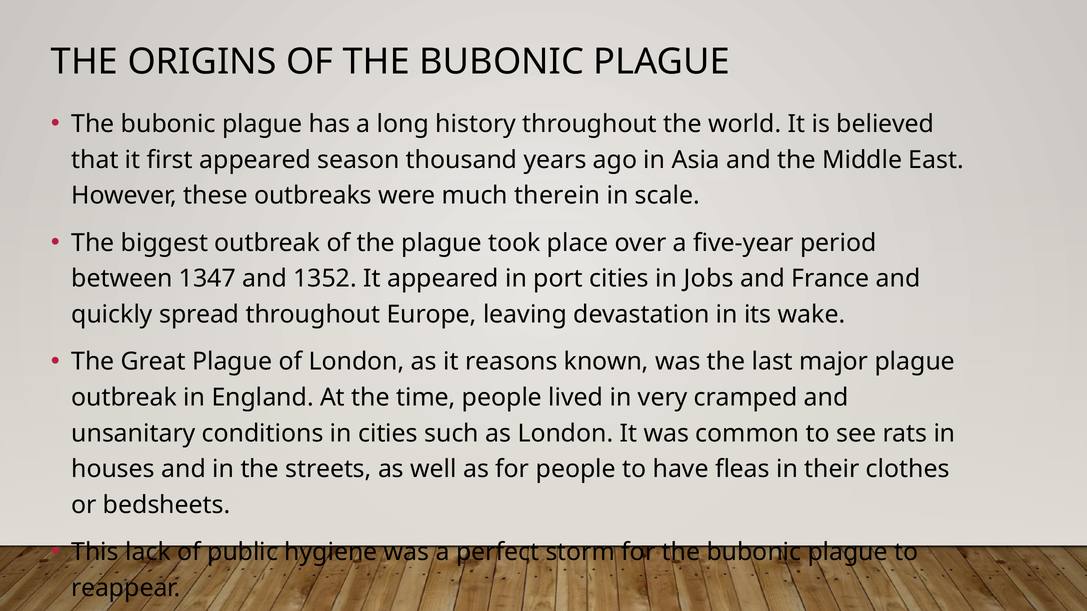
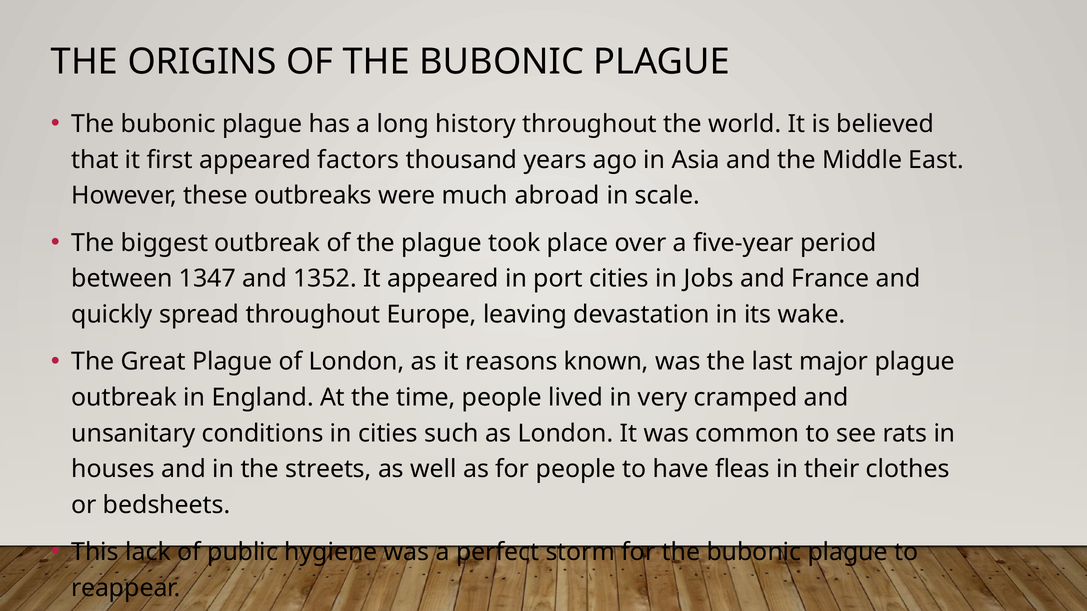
season: season -> factors (358, 160)
therein: therein -> abroad (557, 196)
